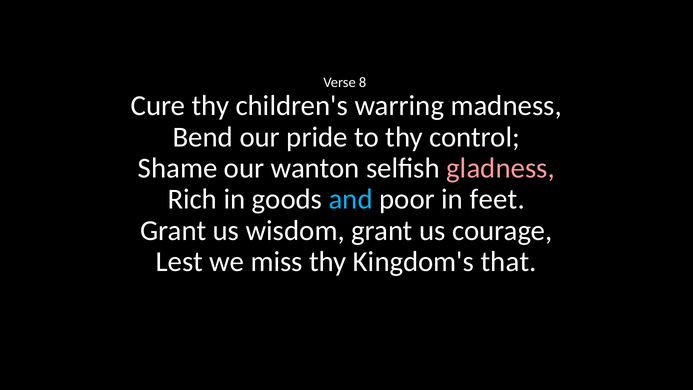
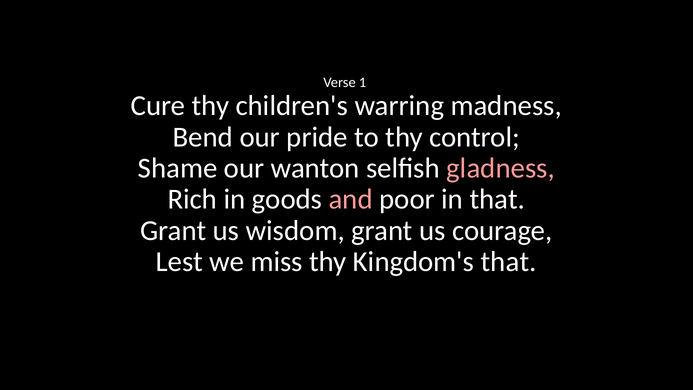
8: 8 -> 1 (363, 82)
and colour: light blue -> pink (351, 199)
in feet: feet -> that (497, 199)
